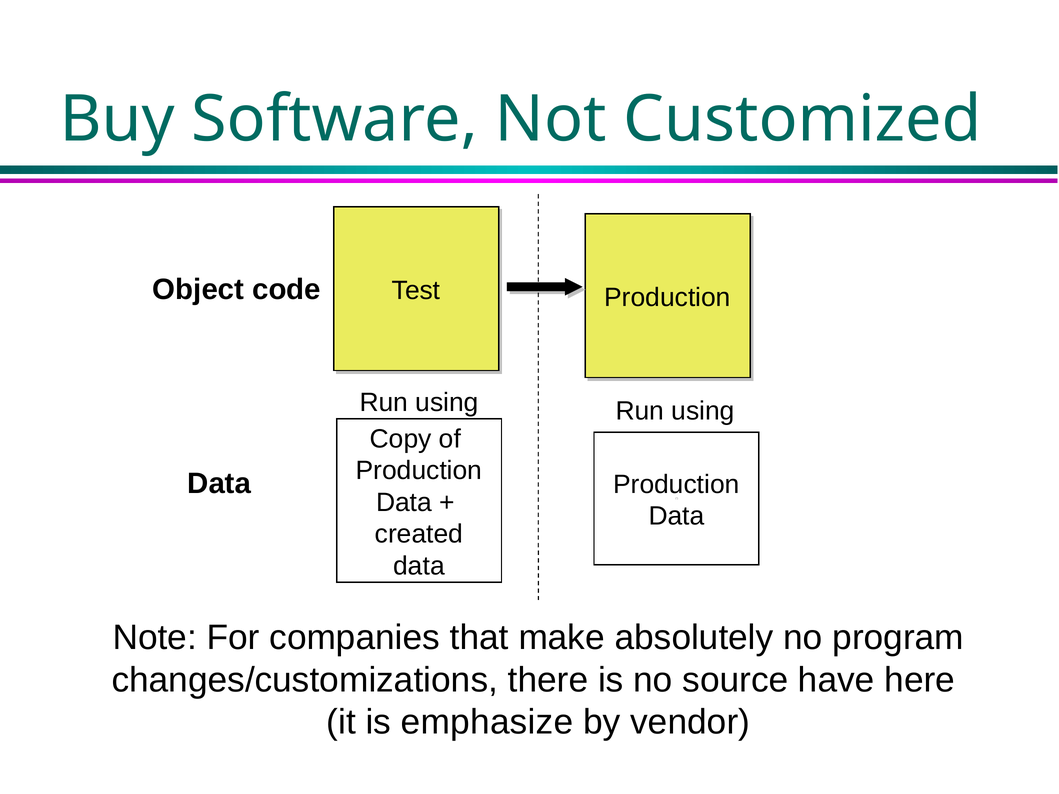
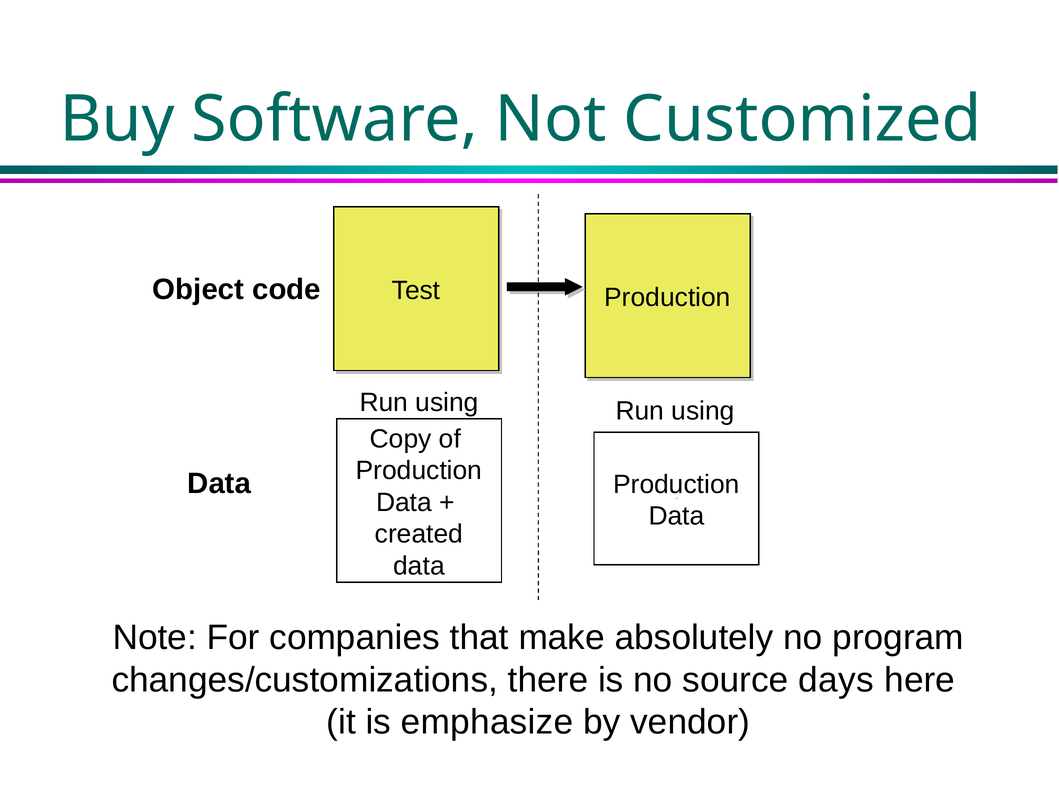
have: have -> days (836, 680)
